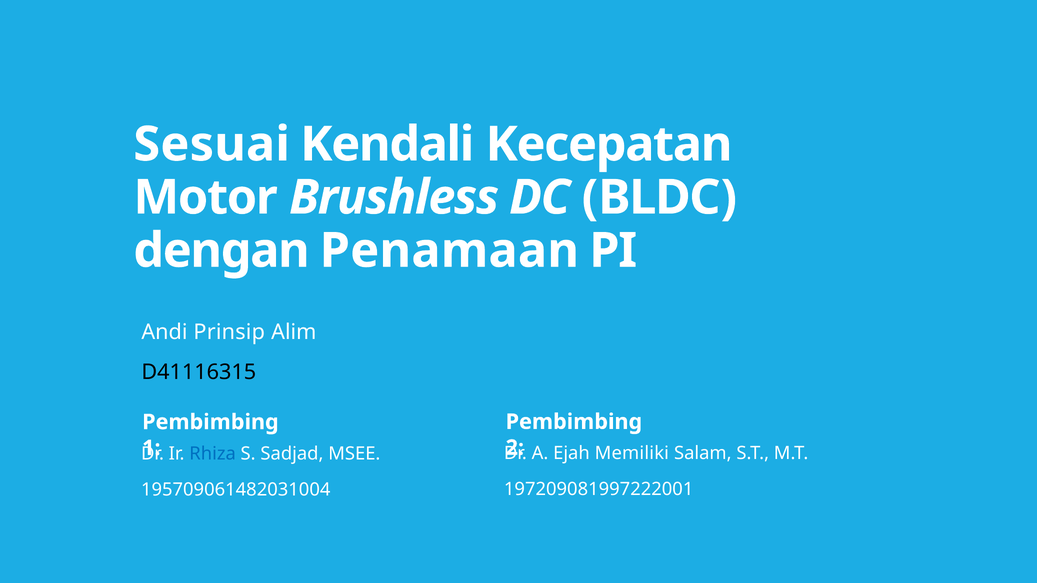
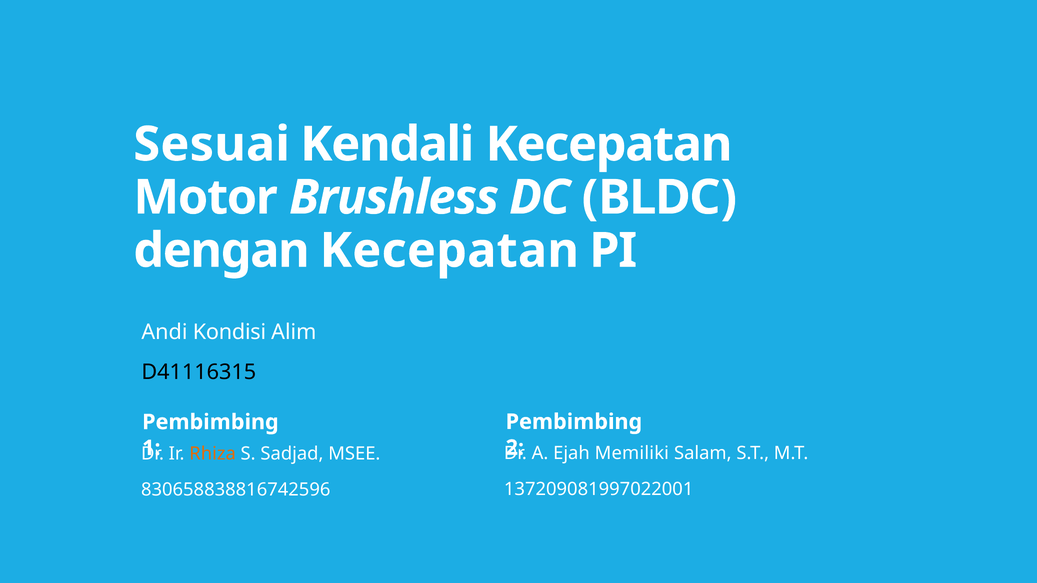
dengan Penamaan: Penamaan -> Kecepatan (449, 251)
Prinsip: Prinsip -> Kondisi (229, 332)
Rhiza colour: blue -> orange (213, 454)
197209081997222001: 197209081997222001 -> 137209081997022001 (599, 490)
195709061482031004: 195709061482031004 -> 830658838816742596 (236, 490)
